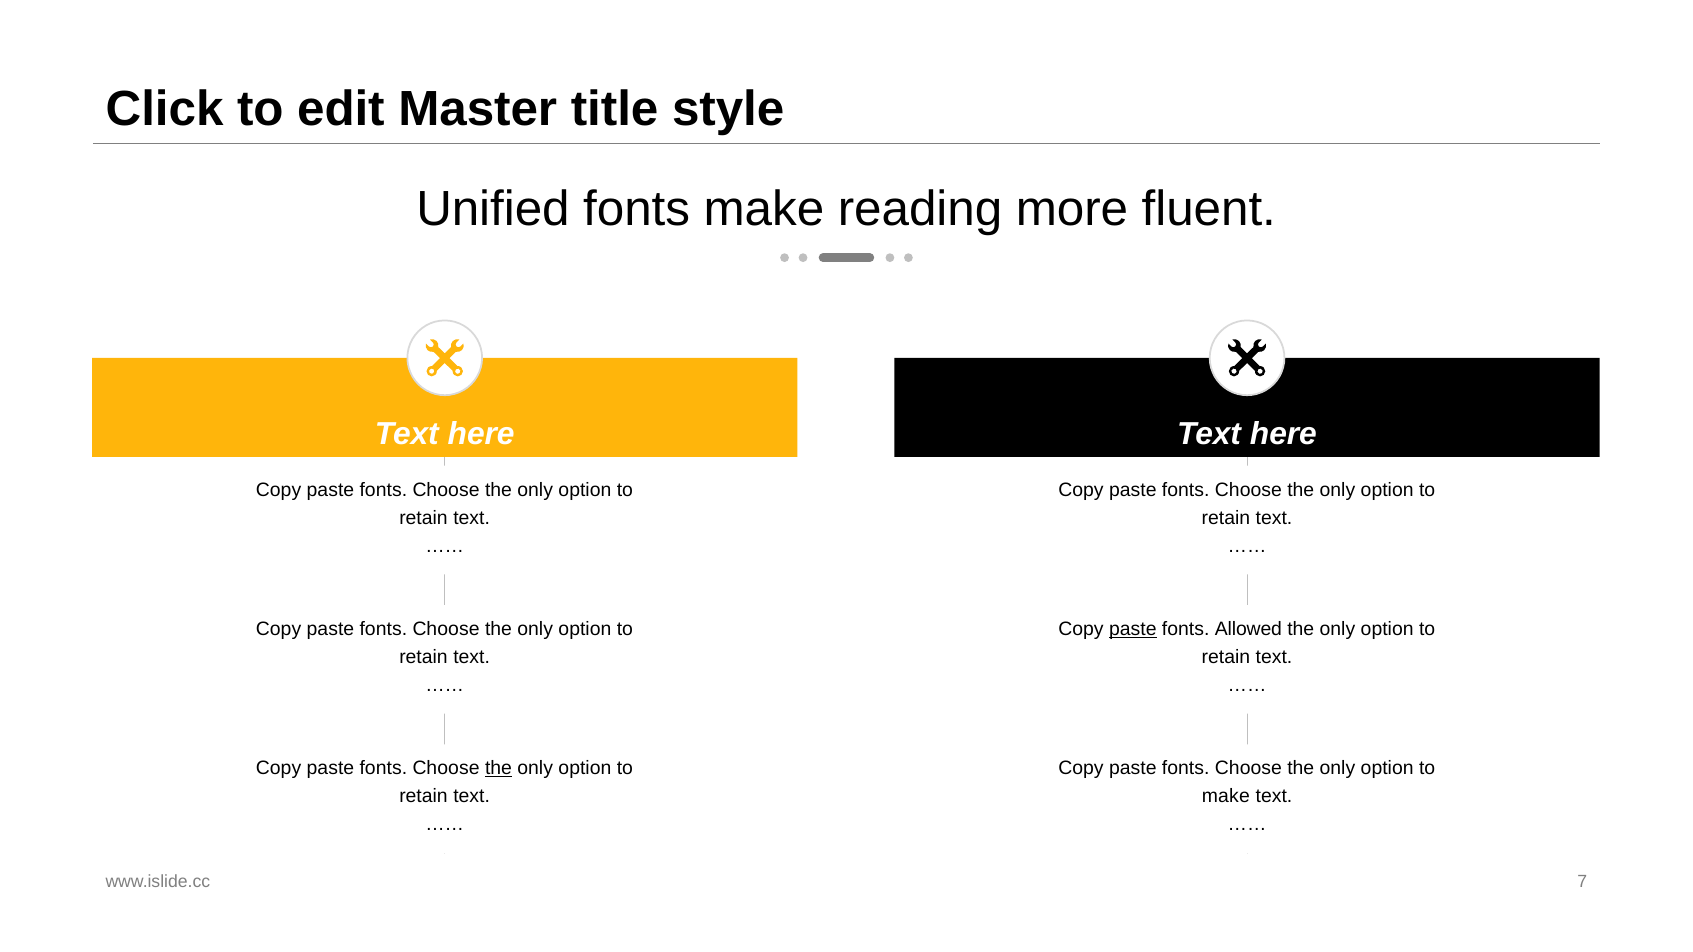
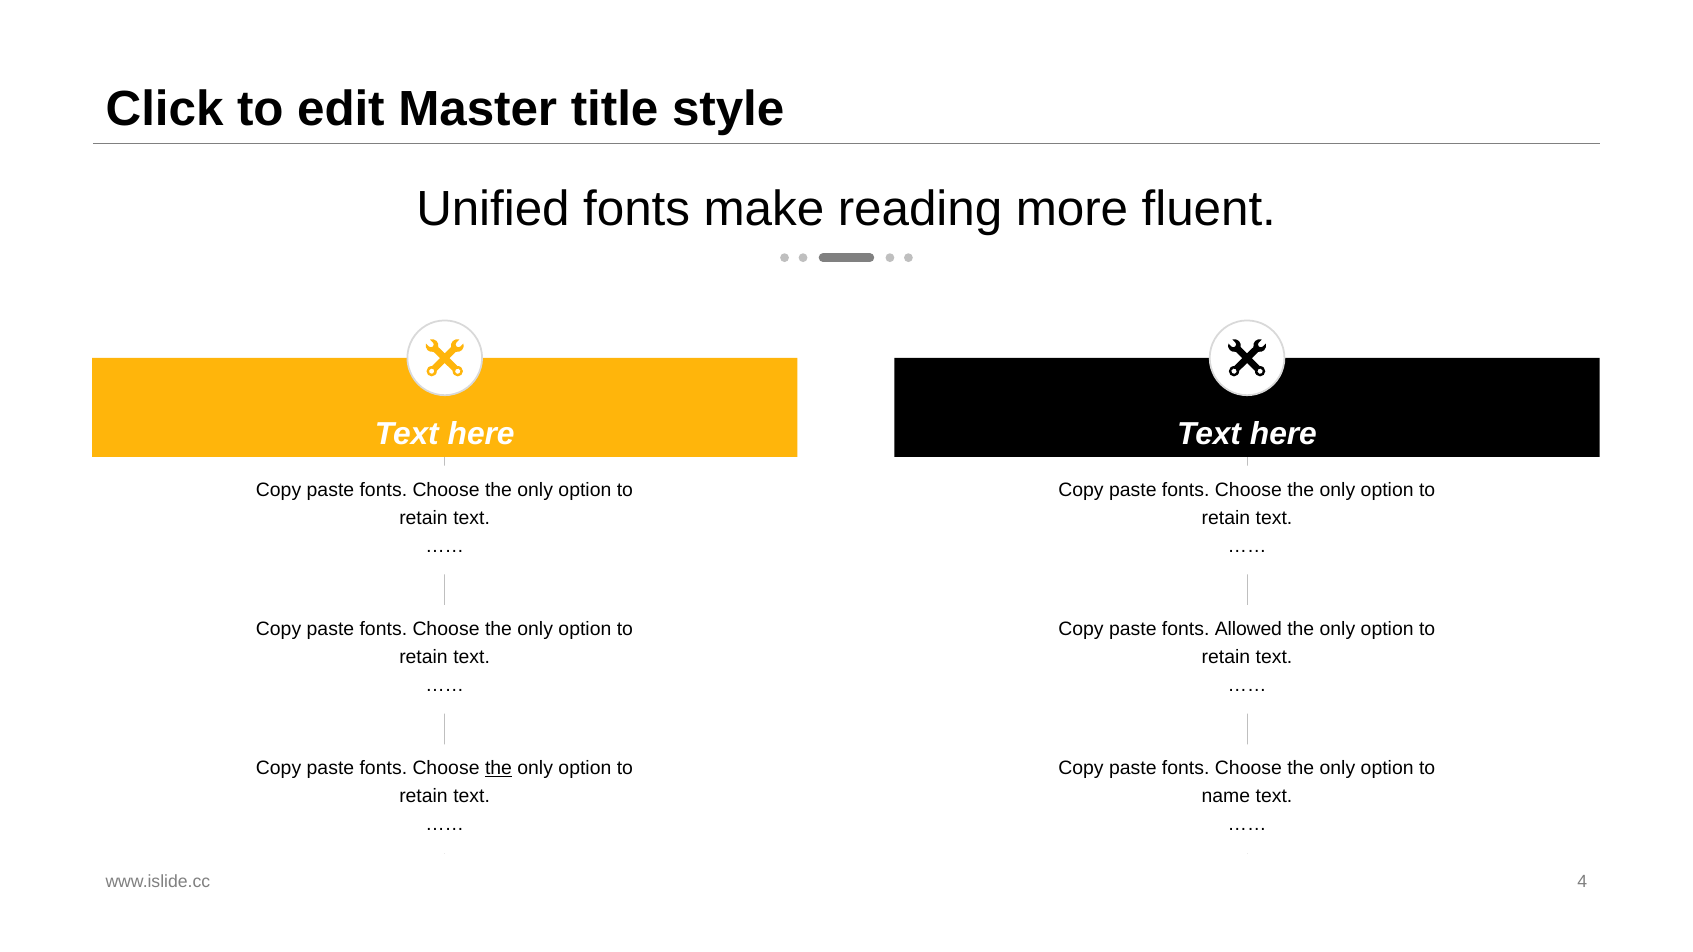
paste underline: present -> none (1133, 629)
make: make -> name (1226, 797)
7: 7 -> 4 (1582, 882)
